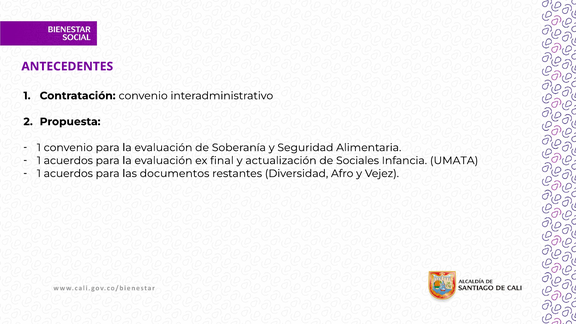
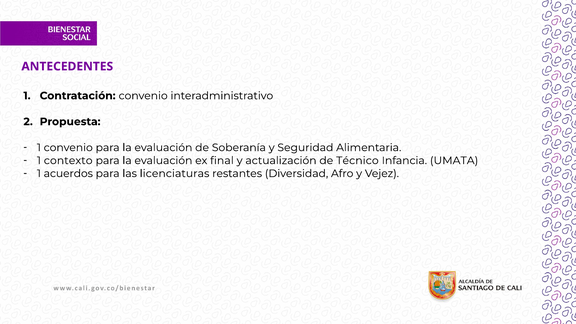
acuerdos: acuerdos -> contexto (68, 161)
Sociales: Sociales -> Técnico (357, 161)
documentos: documentos -> licenciaturas (175, 174)
